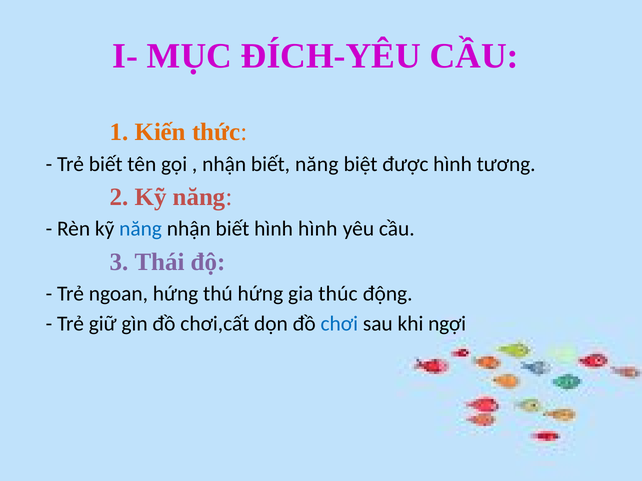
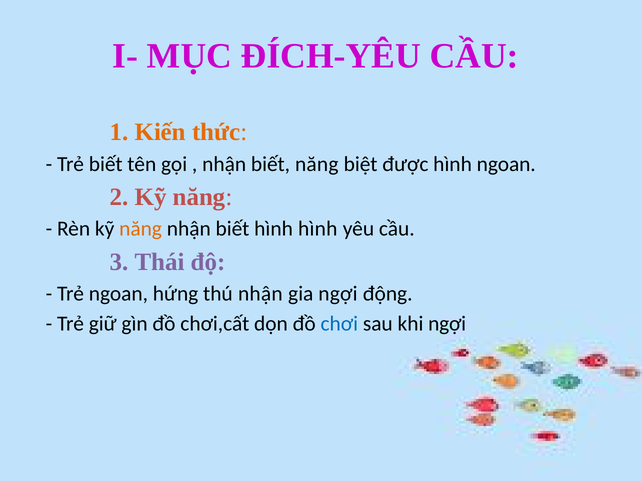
hình tương: tương -> ngoan (506, 164)
năng colour: blue -> orange (141, 229)
thú hứng: hứng -> nhận (260, 294)
gia thúc: thúc -> ngợi (338, 294)
